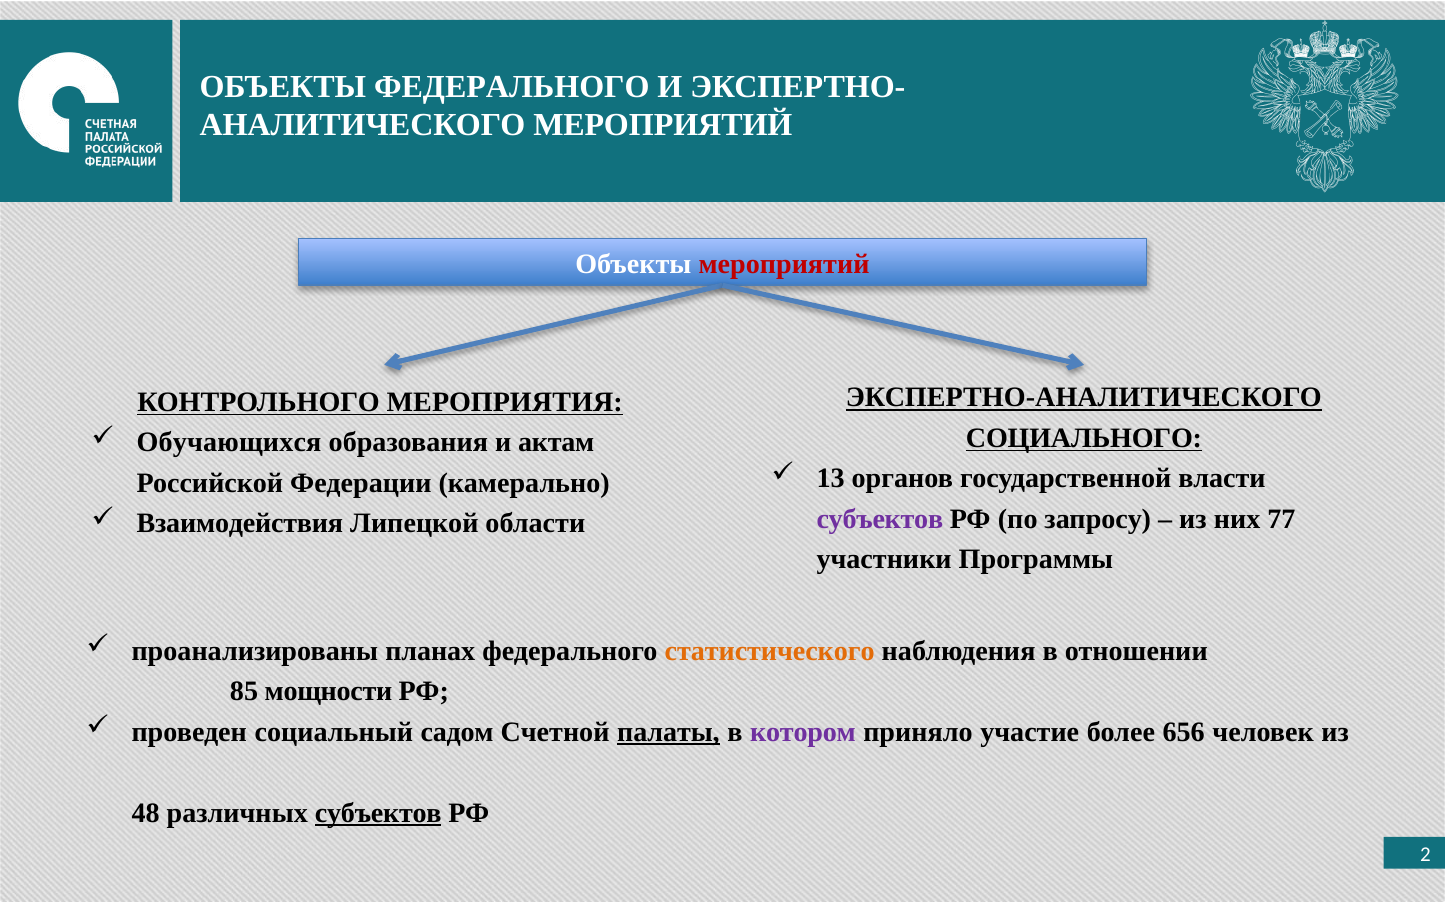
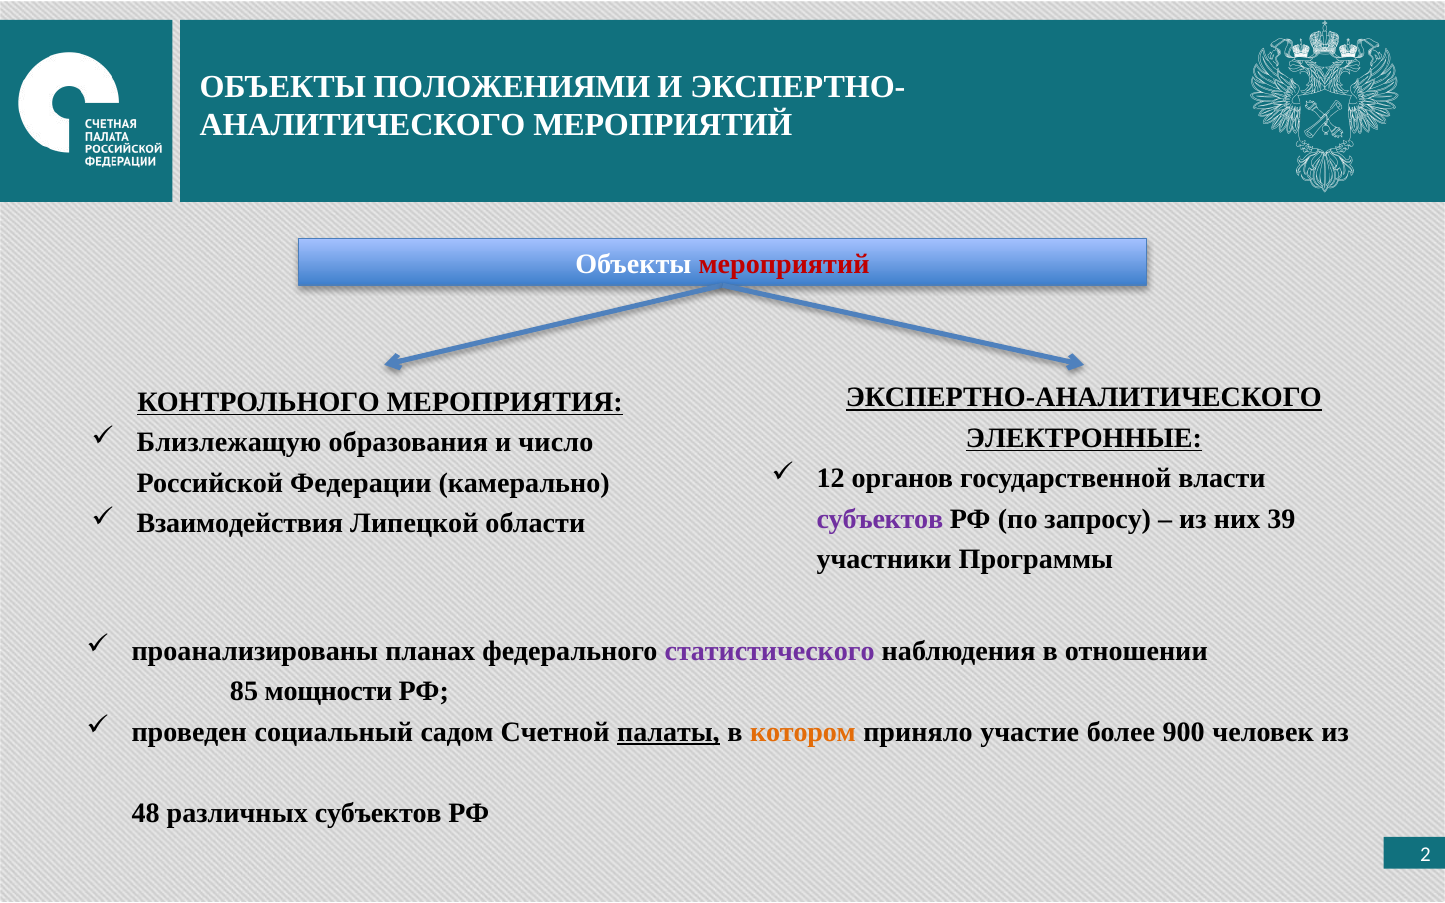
ОБЪЕКТЫ ФЕДЕРАЛЬНОГО: ФЕДЕРАЛЬНОГО -> ПОЛОЖЕНИЯМИ (512, 87)
СОЦИАЛЬНОГО: СОЦИАЛЬНОГО -> ЭЛЕКТРОННЫЕ (1084, 438)
Обучающихся: Обучающихся -> Близлежащую (229, 443)
актам: актам -> число (556, 443)
13: 13 -> 12 (831, 478)
77: 77 -> 39 (1281, 519)
статистического colour: orange -> purple (770, 651)
котором colour: purple -> orange (803, 732)
656: 656 -> 900 (1184, 732)
субъектов underline: present -> none (378, 813)
